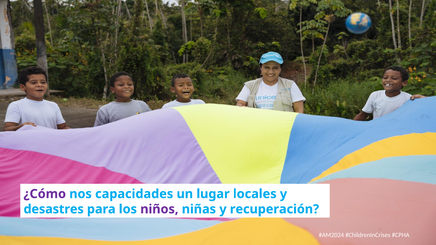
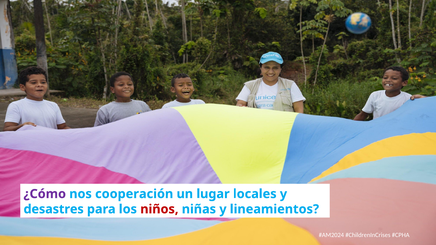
capacidades: capacidades -> cooperación (134, 194)
niños colour: purple -> red (159, 209)
recuperación: recuperación -> lineamientos (274, 209)
